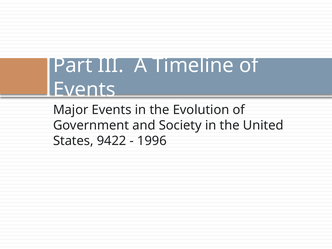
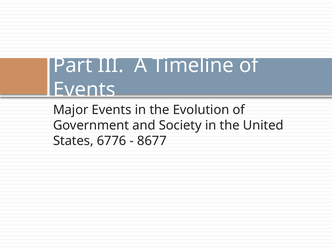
9422: 9422 -> 6776 (112, 141)
1996: 1996 -> 8677 (152, 141)
